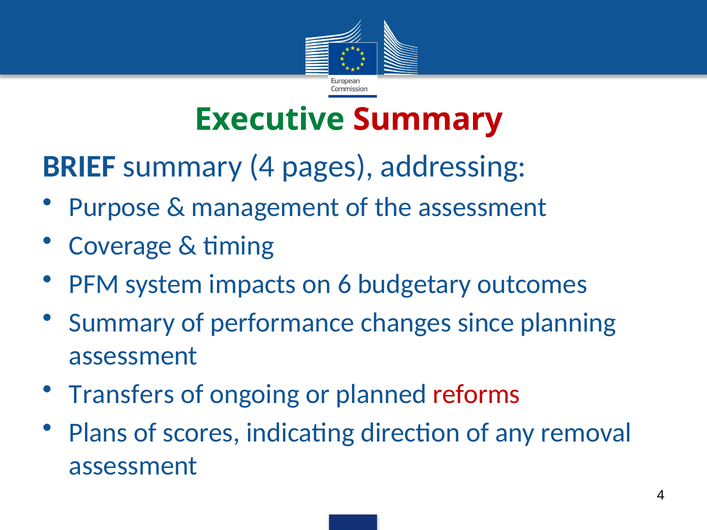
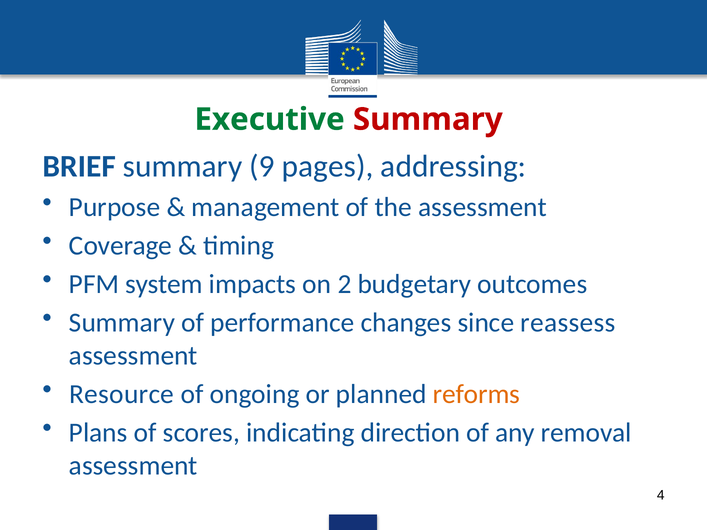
summary 4: 4 -> 9 (262, 167)
6: 6 -> 2 (344, 284)
planning: planning -> reassess (568, 323)
Transfers: Transfers -> Resource (122, 394)
reforms colour: red -> orange (476, 394)
